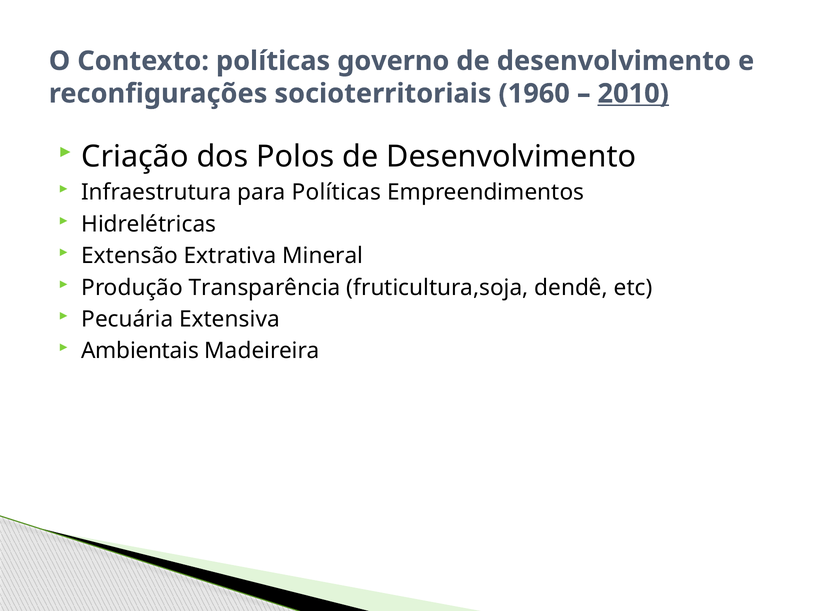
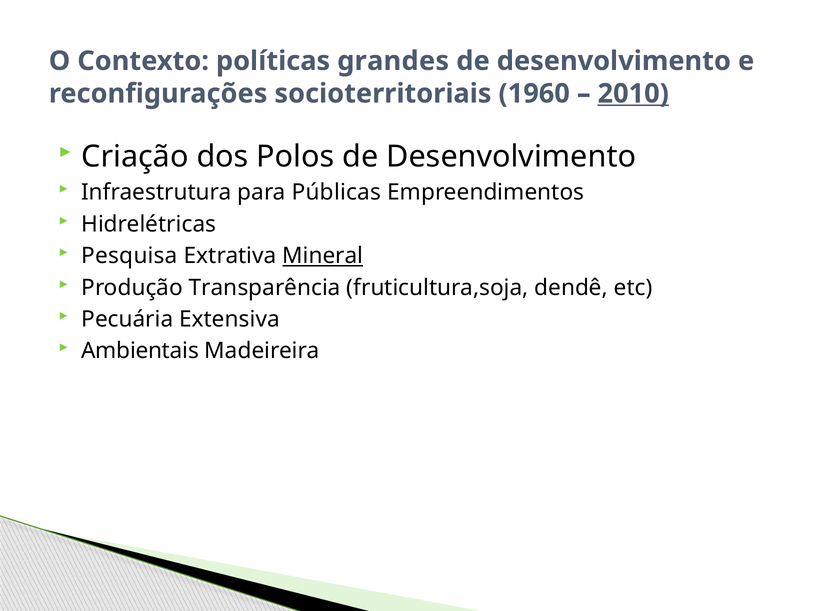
governo: governo -> grandes (393, 61)
para Políticas: Políticas -> Públicas (336, 192)
Extensão: Extensão -> Pesquisa (130, 256)
Mineral underline: none -> present (323, 256)
